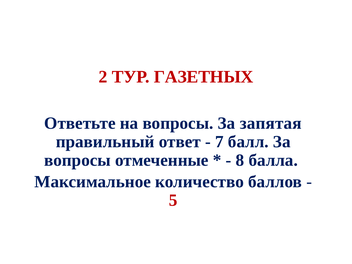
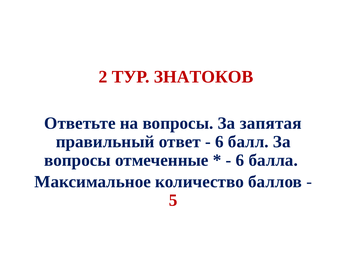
ГАЗЕТНЫХ: ГАЗЕТНЫХ -> ЗНАТОКОВ (204, 77)
7: 7 -> 6 (219, 142)
8: 8 -> 6 (240, 160)
